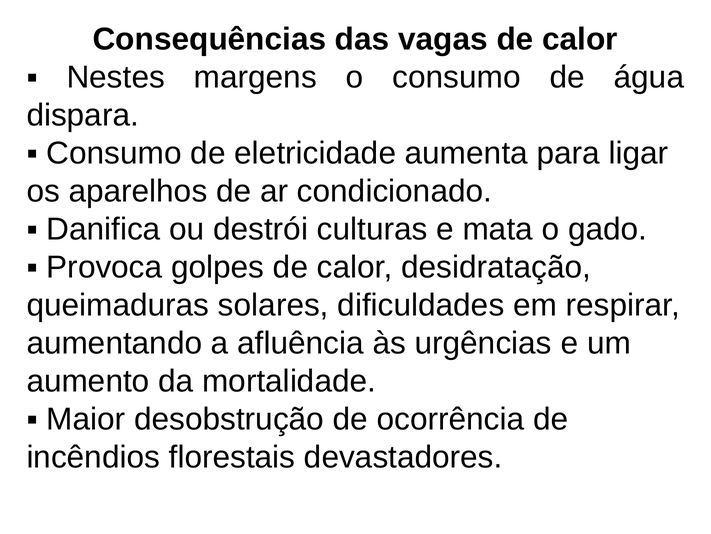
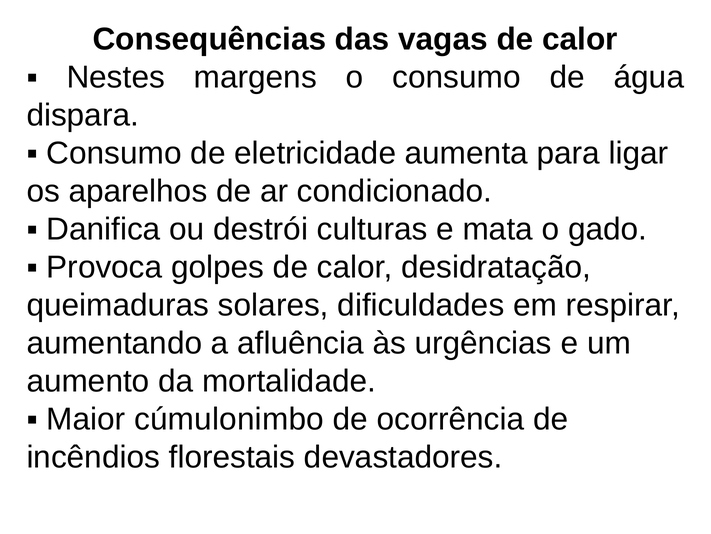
desobstrução: desobstrução -> cúmulonimbo (229, 419)
